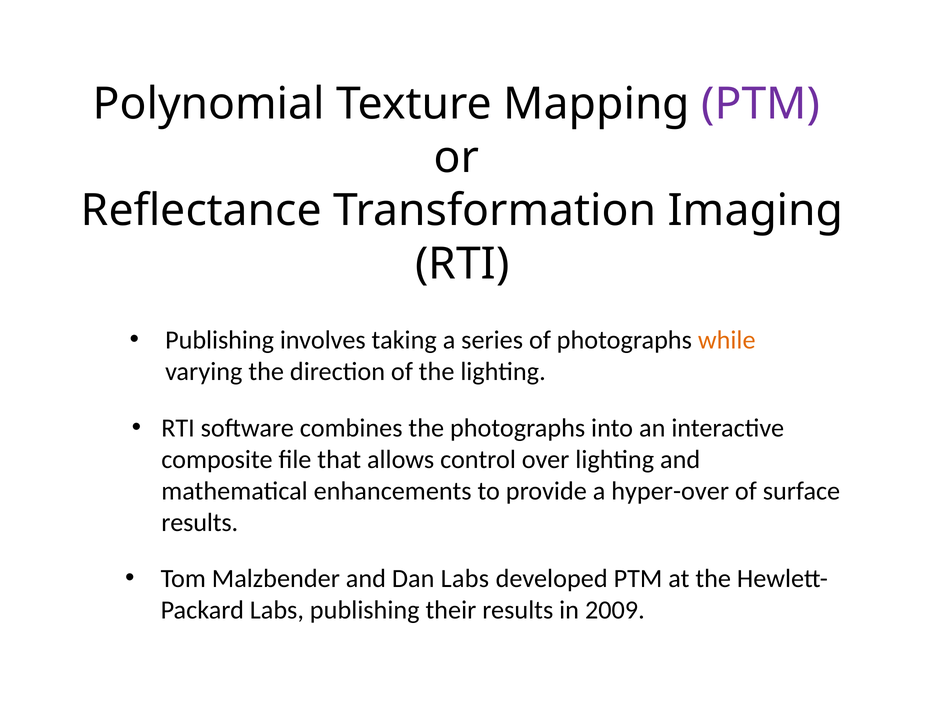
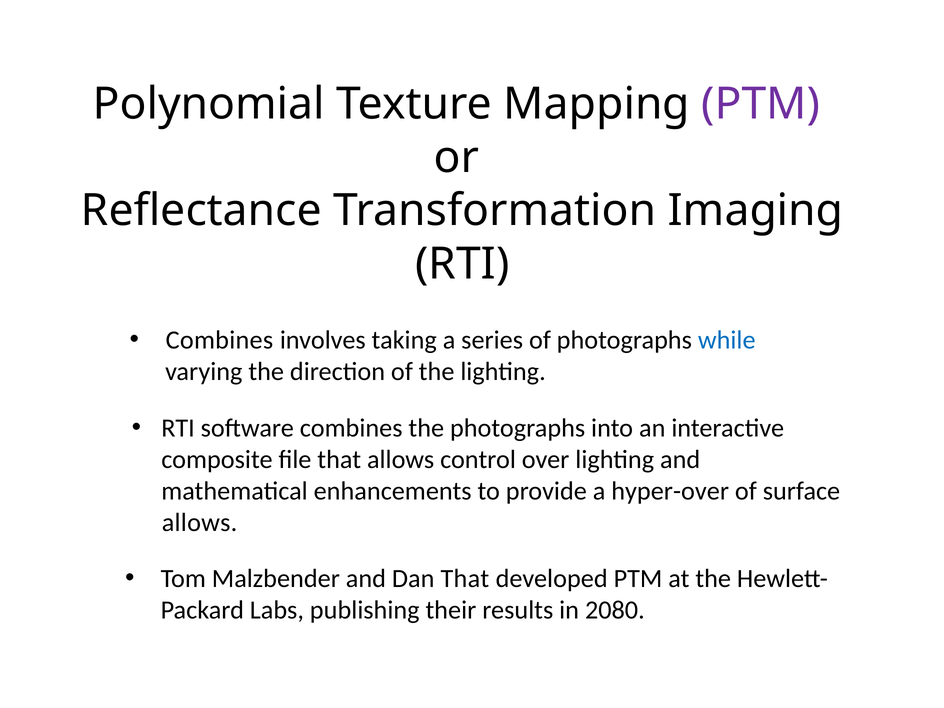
Publishing: Publishing -> Combines (219, 340)
while colour: orange -> blue (727, 340)
results: results -> allows (200, 523)
Dan Labs: Labs -> That (465, 579)
2009: 2009 -> 2080 (615, 610)
